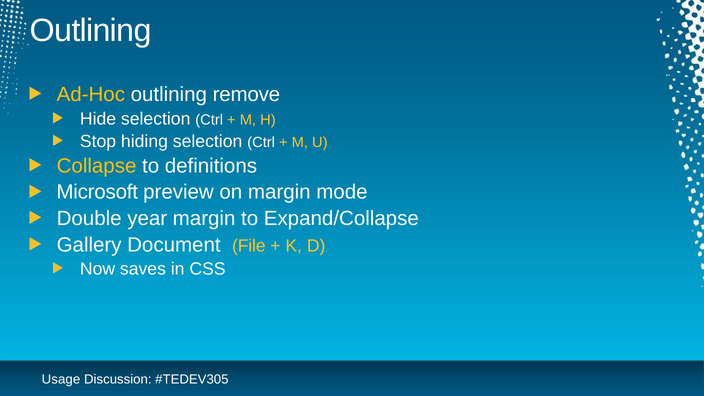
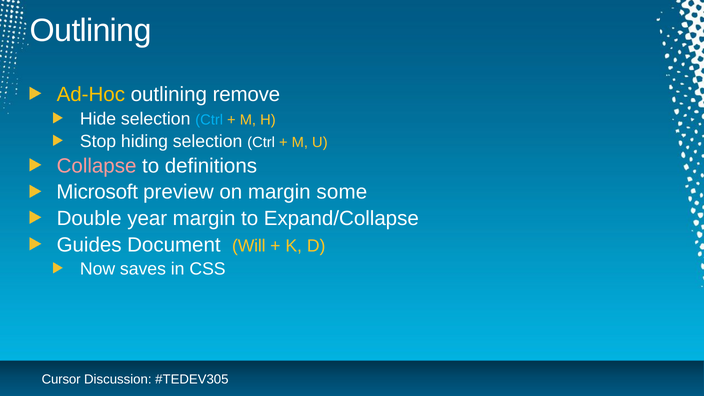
Ctrl colour: white -> light blue (209, 120)
Collapse colour: yellow -> pink (97, 166)
mode: mode -> some (342, 192)
Gallery: Gallery -> Guides (89, 245)
File: File -> Will (249, 246)
Usage: Usage -> Cursor (61, 379)
